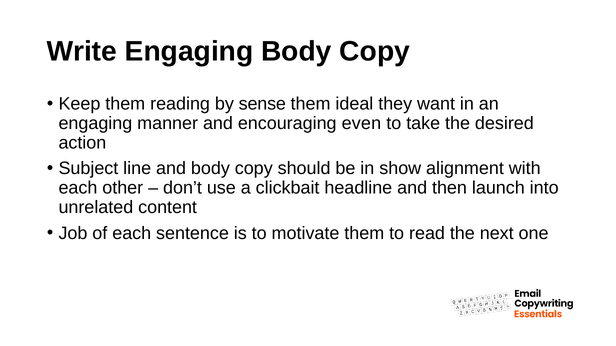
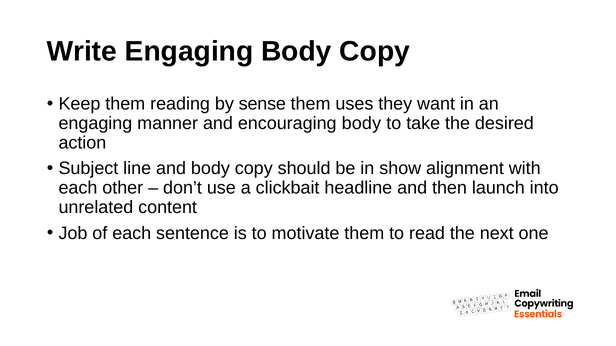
ideal: ideal -> uses (354, 104)
encouraging even: even -> body (361, 124)
